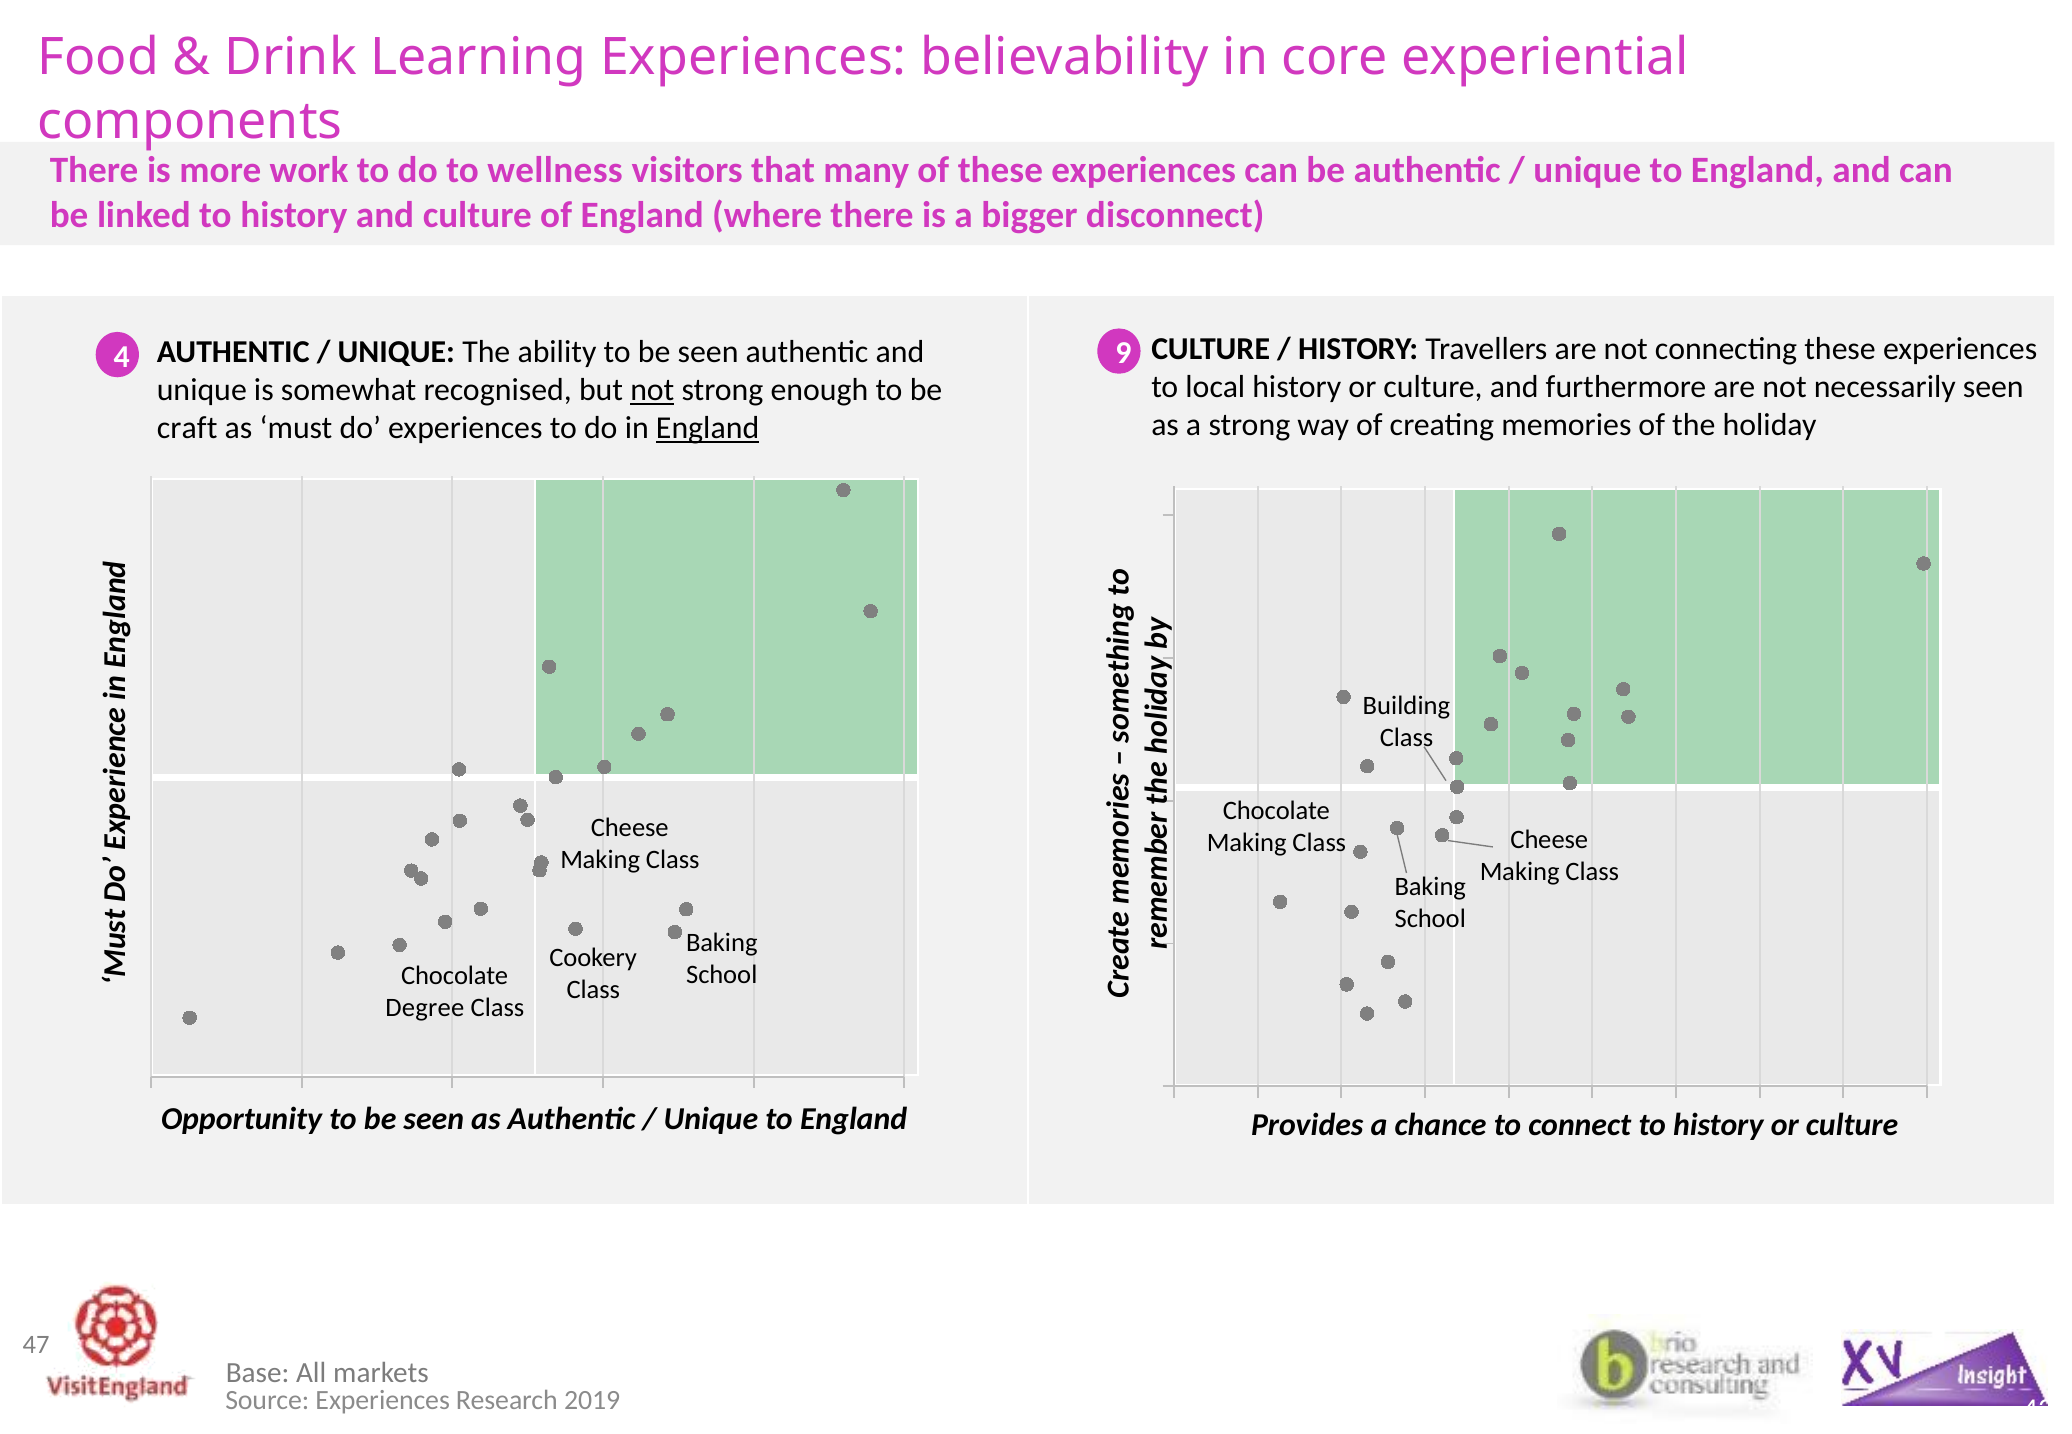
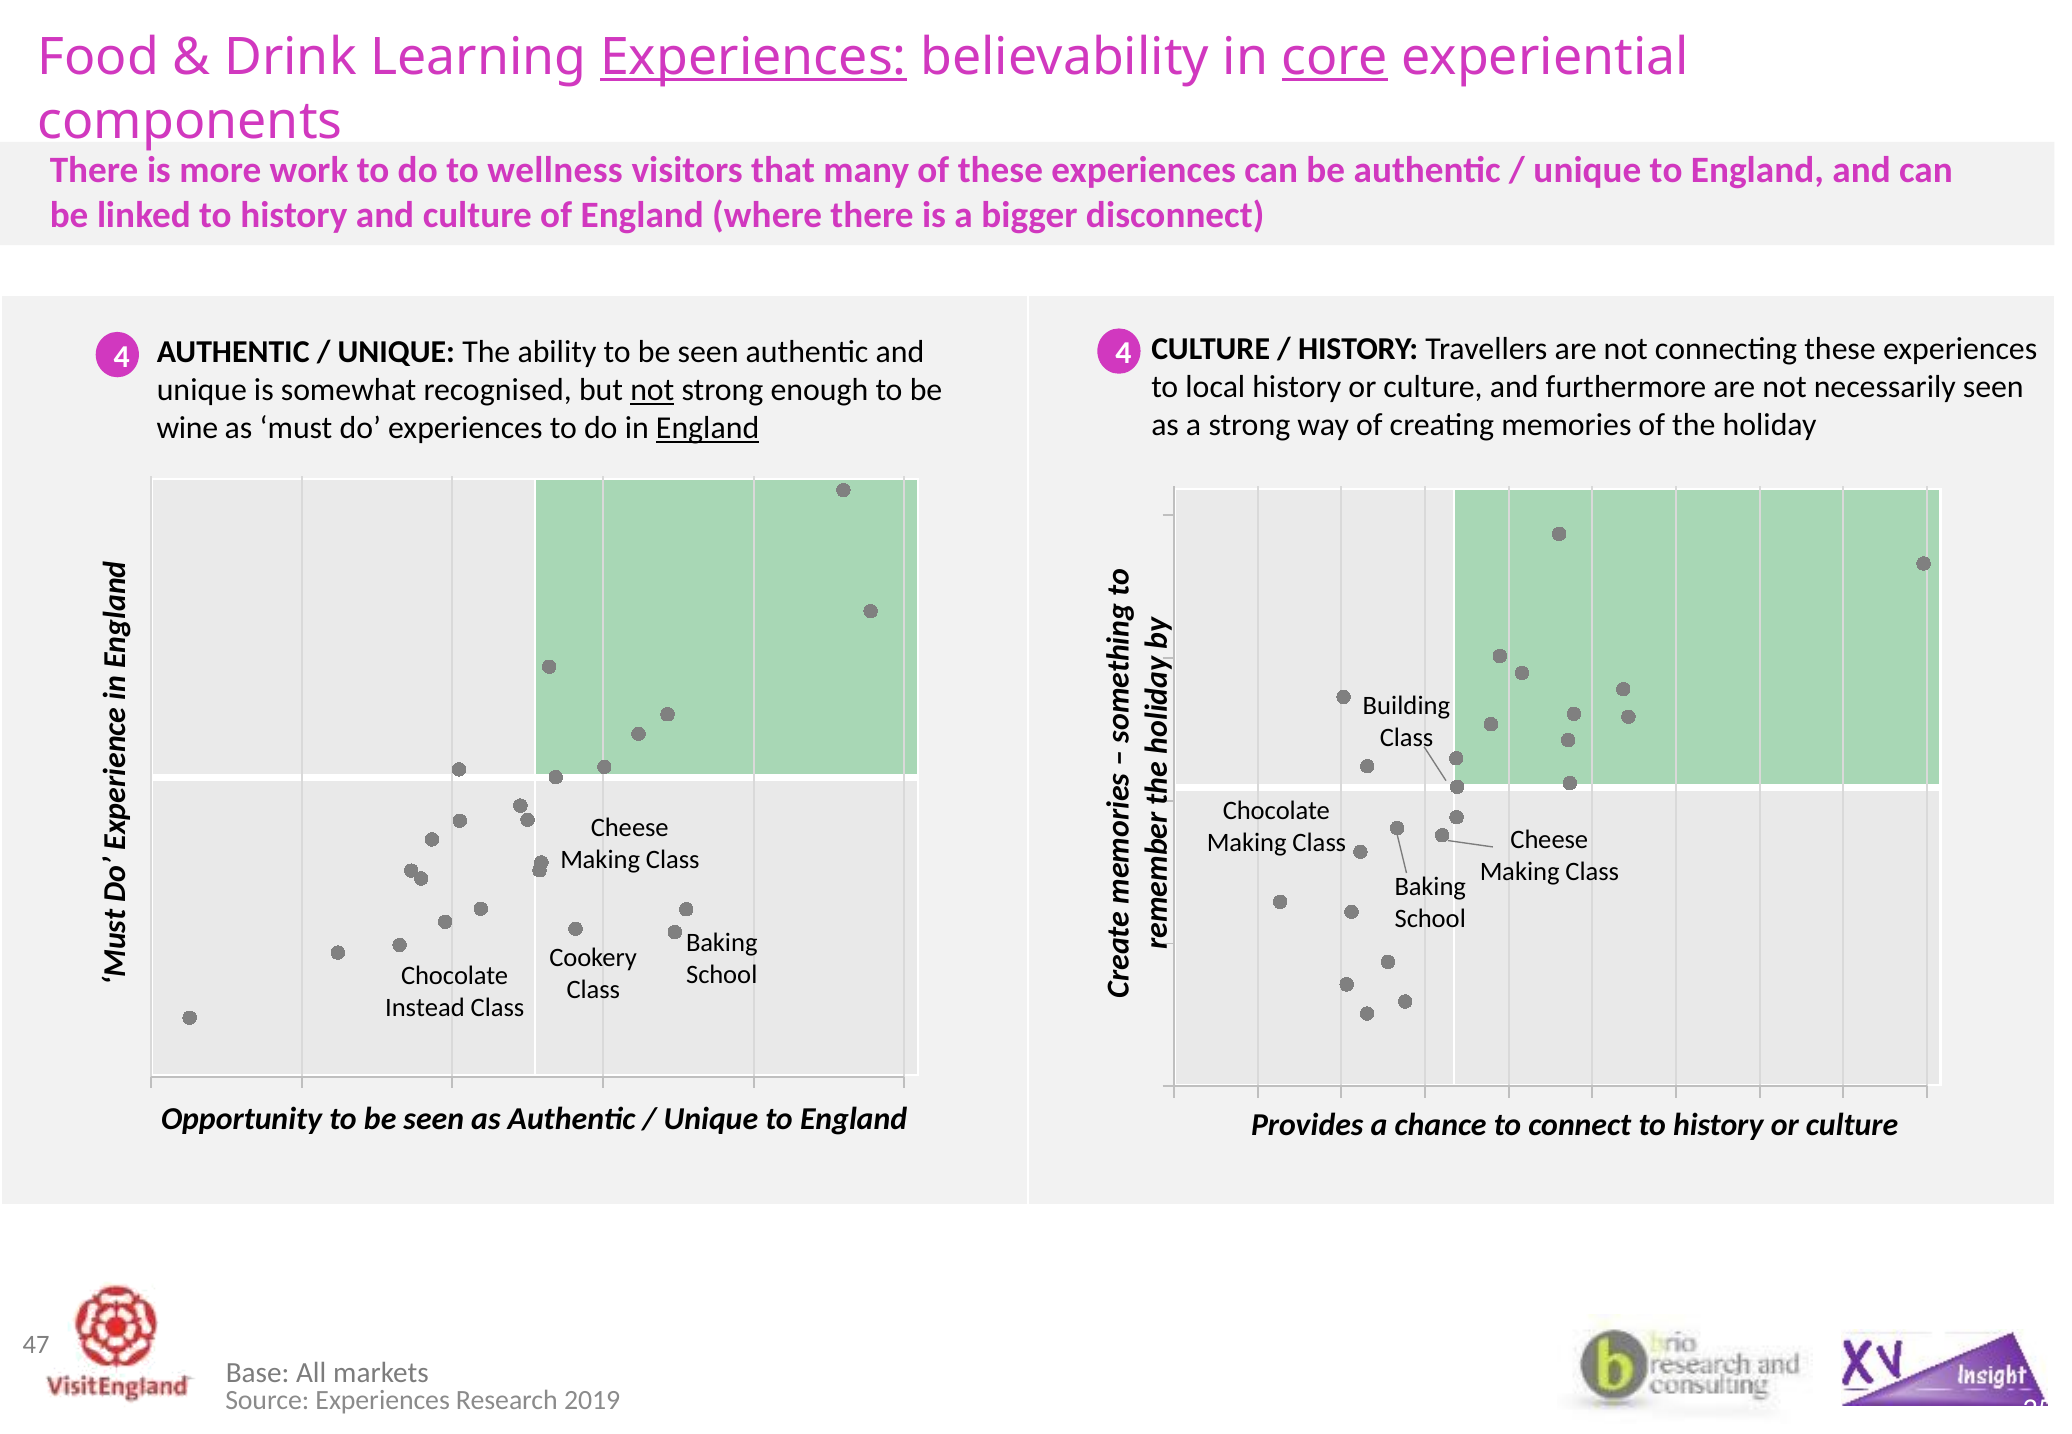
Experiences underline: none -> present (753, 58)
core underline: none -> present (1335, 58)
4 9: 9 -> 4 (1123, 353)
craft: craft -> wine (187, 428)
Degree: Degree -> Instead (425, 1008)
43: 43 -> 25 (2038, 1410)
